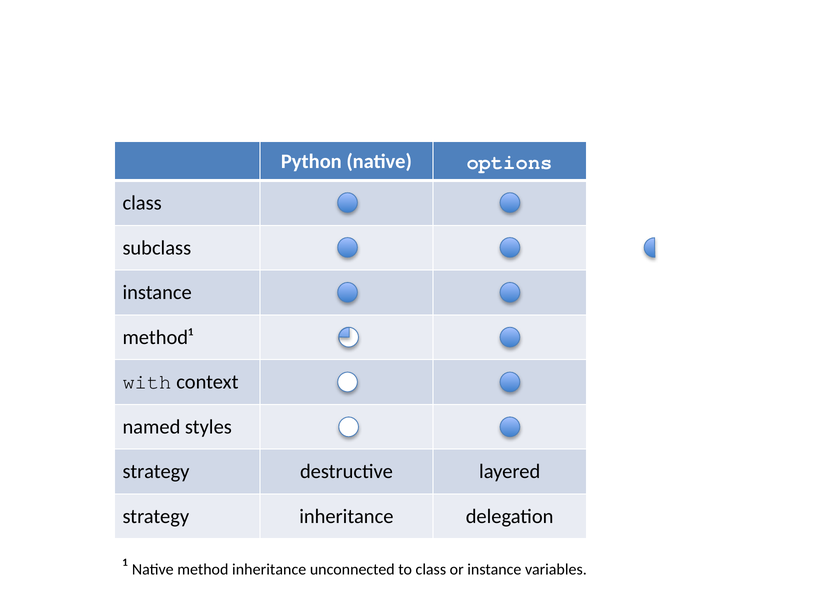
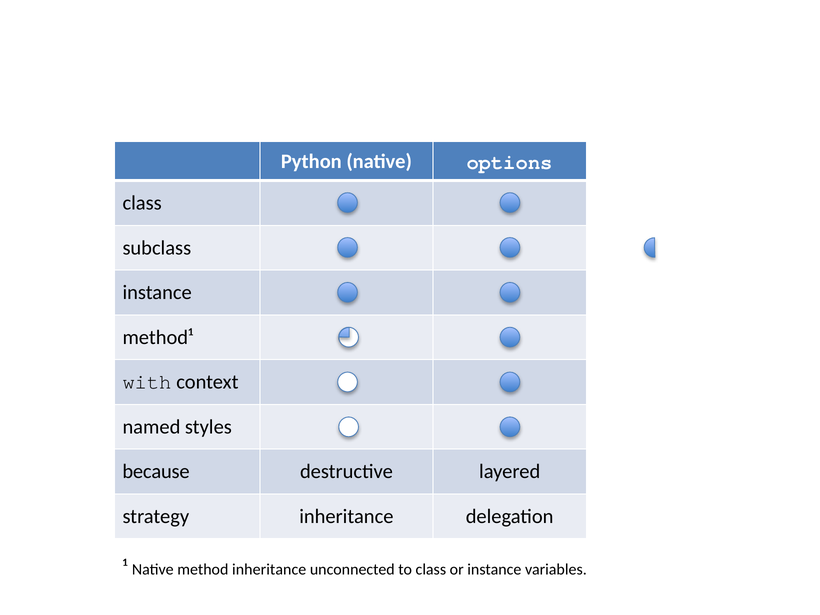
strategy: strategy -> because (156, 472)
